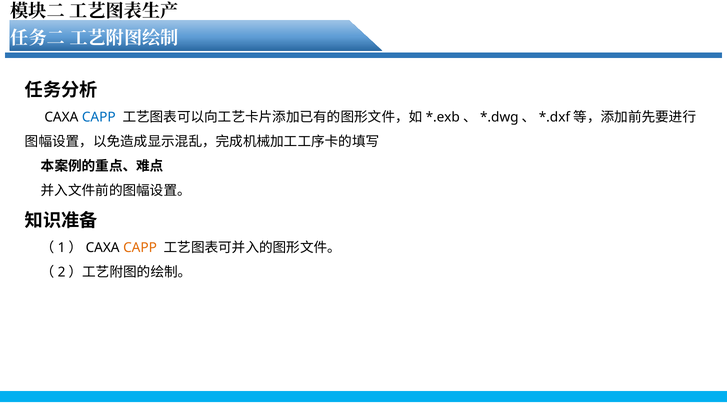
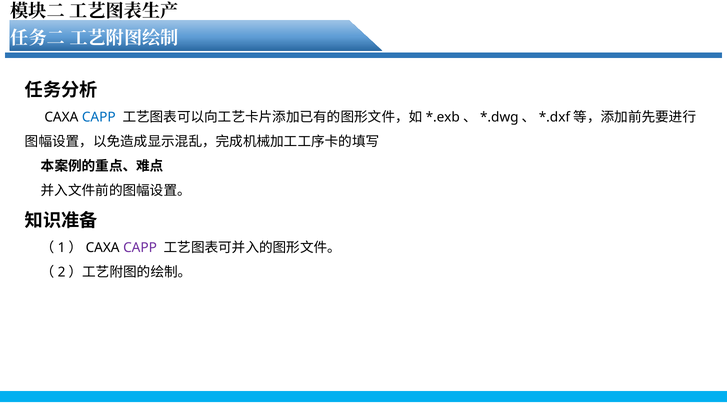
CAPP colour: orange -> purple (140, 248)
